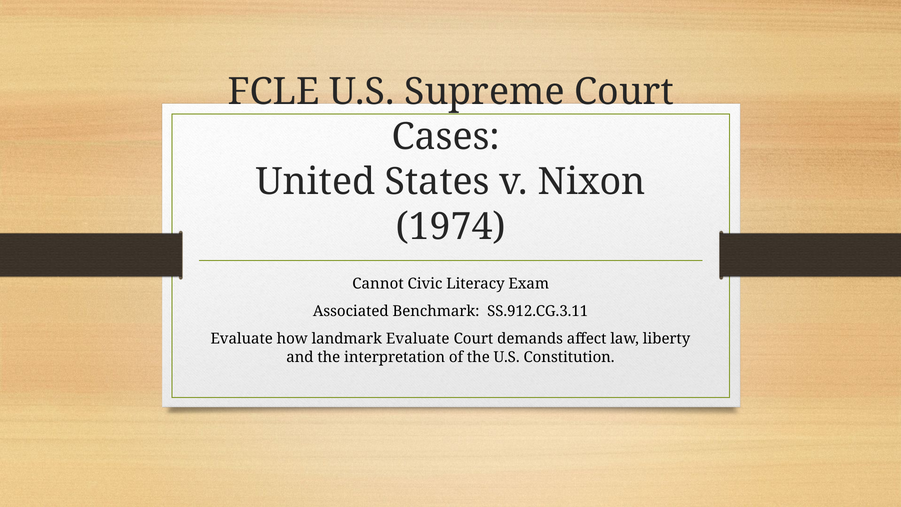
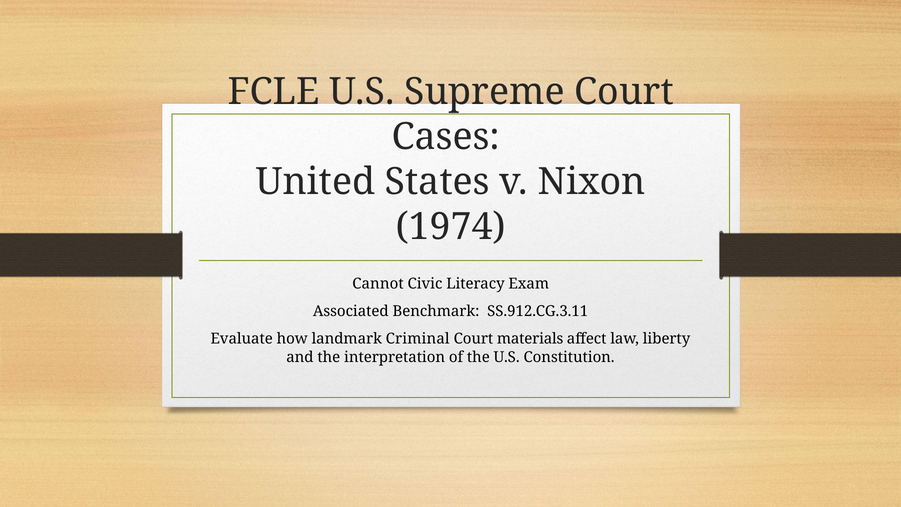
landmark Evaluate: Evaluate -> Criminal (418, 339)
demands: demands -> materials (530, 339)
